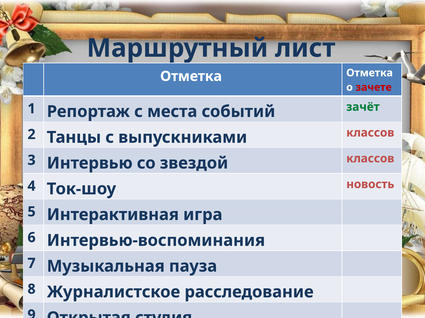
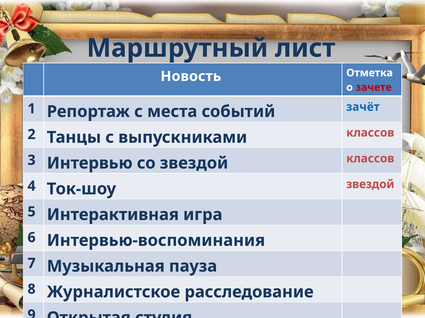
Отметка: Отметка -> Новость (191, 76)
зачёт colour: green -> blue (363, 107)
новость: новость -> звездой (370, 185)
